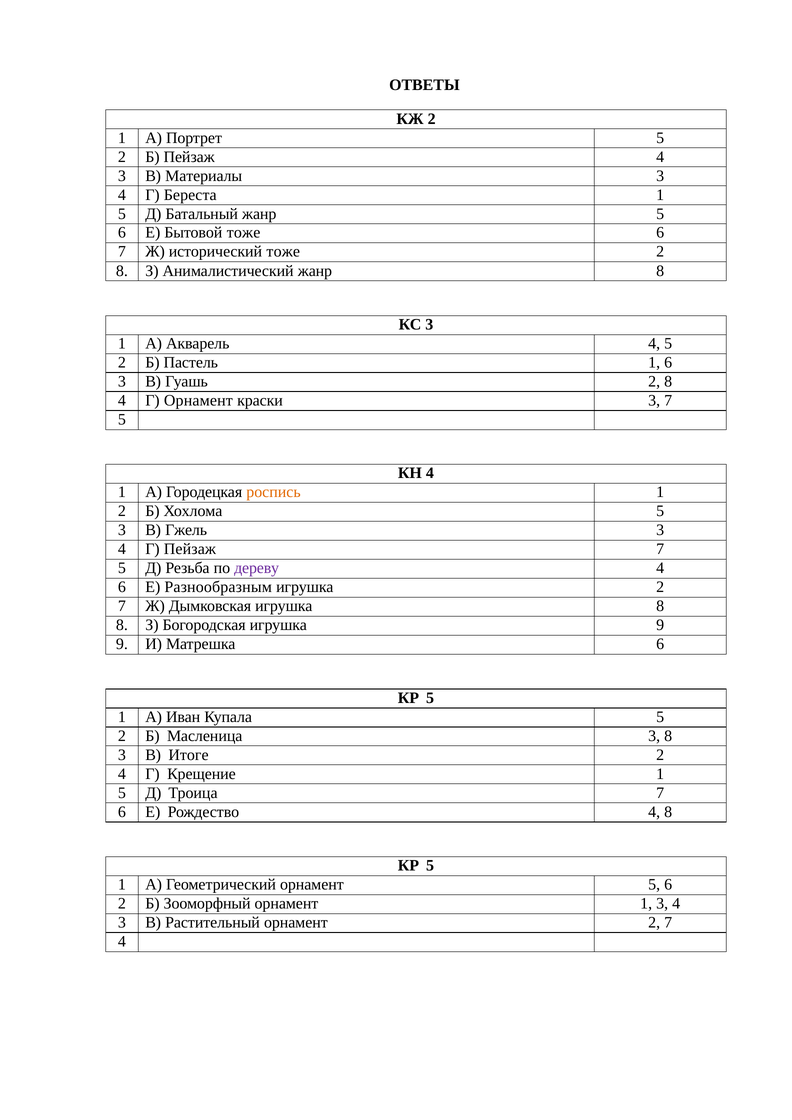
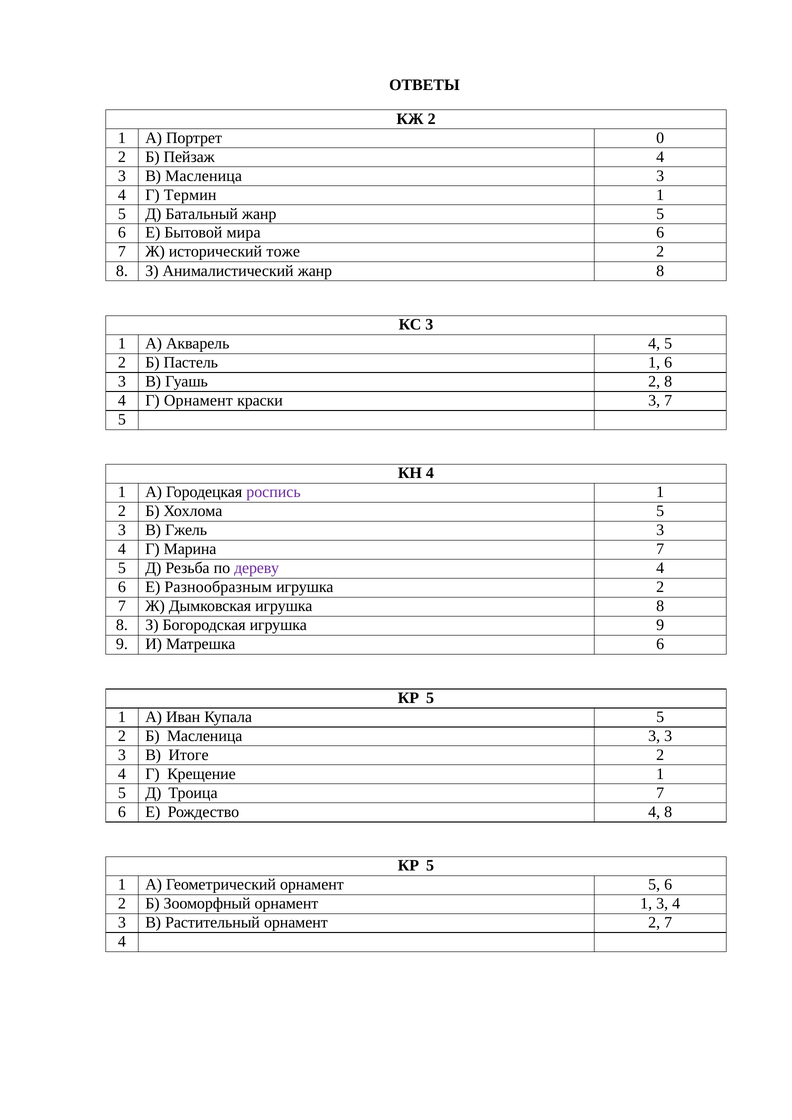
Портрет 5: 5 -> 0 (660, 138)
В Материалы: Материалы -> Масленица (204, 176)
Береста: Береста -> Термин (190, 195)
Бытовой тоже: тоже -> мира (244, 233)
роспись colour: orange -> purple (273, 492)
Г Пейзаж: Пейзаж -> Марина (190, 550)
Масленица 3 8: 8 -> 3 (668, 736)
